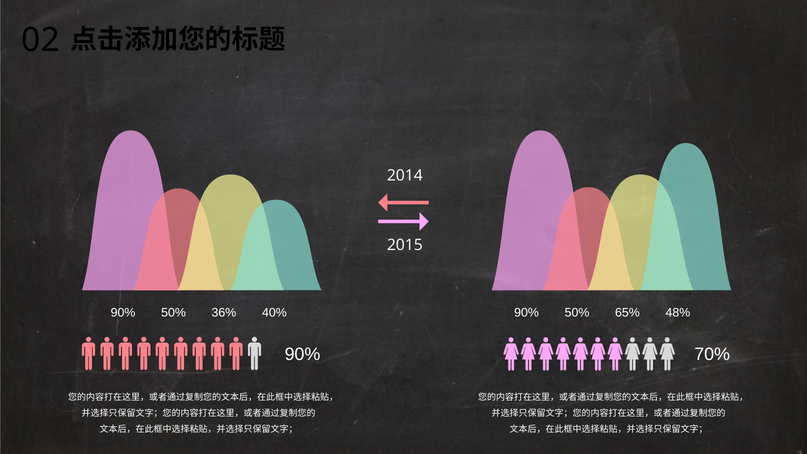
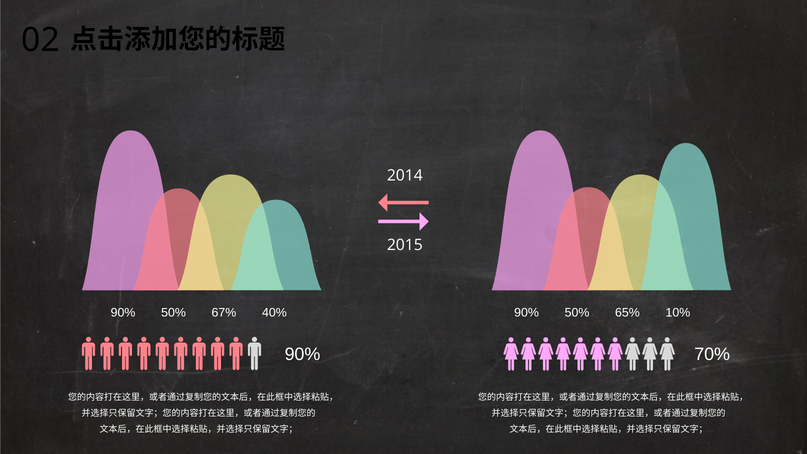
36%: 36% -> 67% (224, 313)
48%: 48% -> 10% (678, 313)
